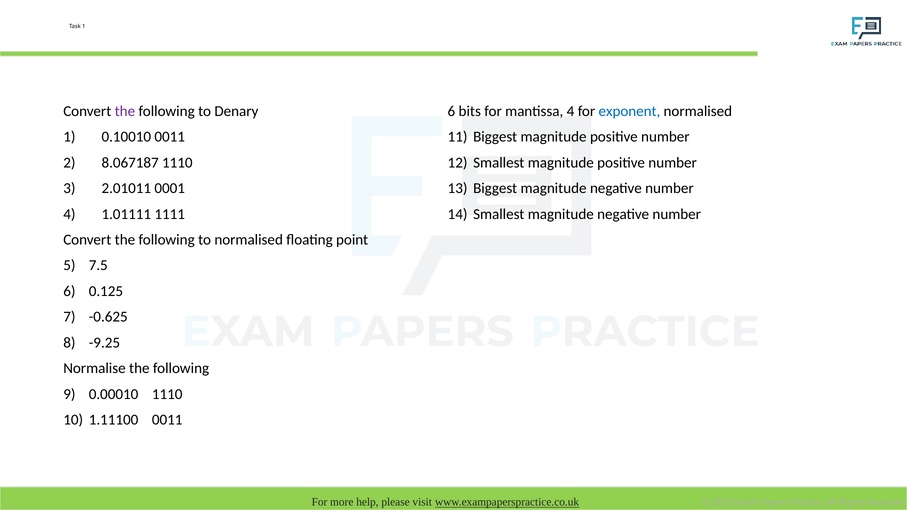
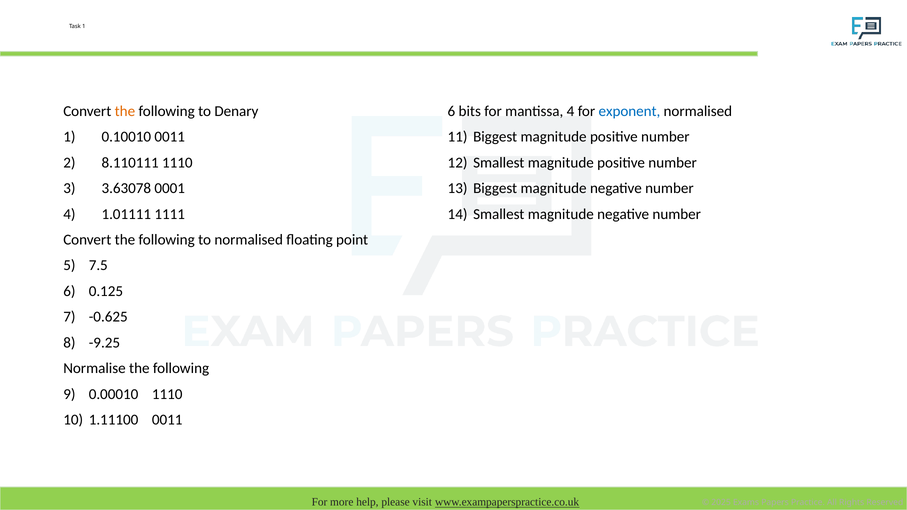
the colour: purple -> orange (125, 111)
8.067187: 8.067187 -> 8.110111 (130, 163)
2.01011: 2.01011 -> 3.63078 (126, 188)
